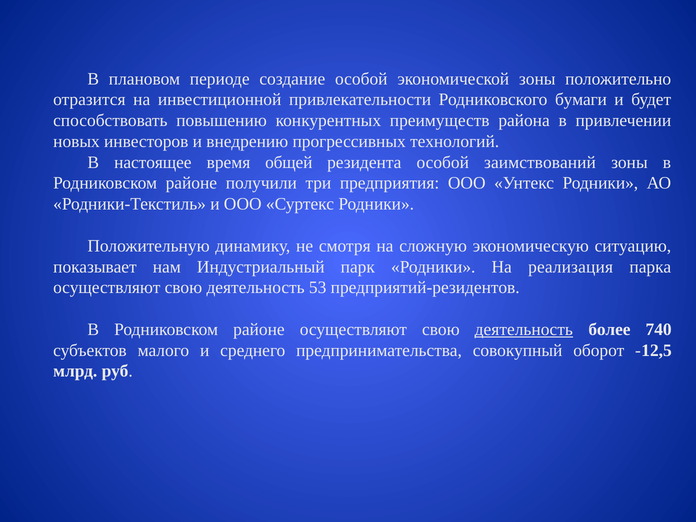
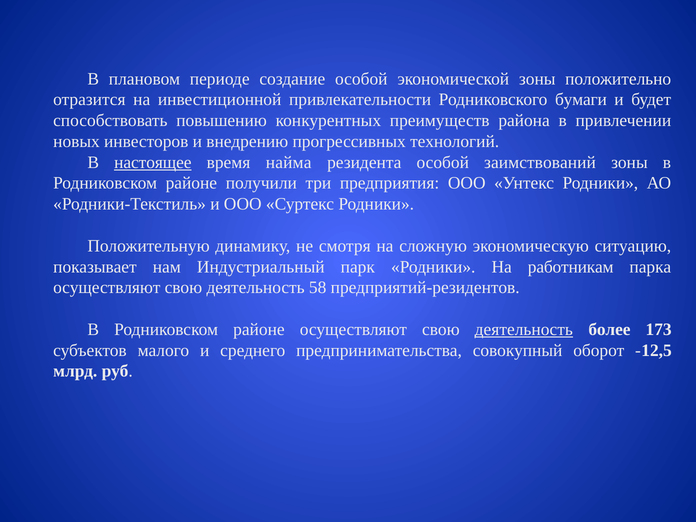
настоящее underline: none -> present (153, 162)
общей: общей -> найма (289, 162)
реализация: реализация -> работникам (571, 267)
53: 53 -> 58 (318, 288)
740: 740 -> 173 (659, 329)
